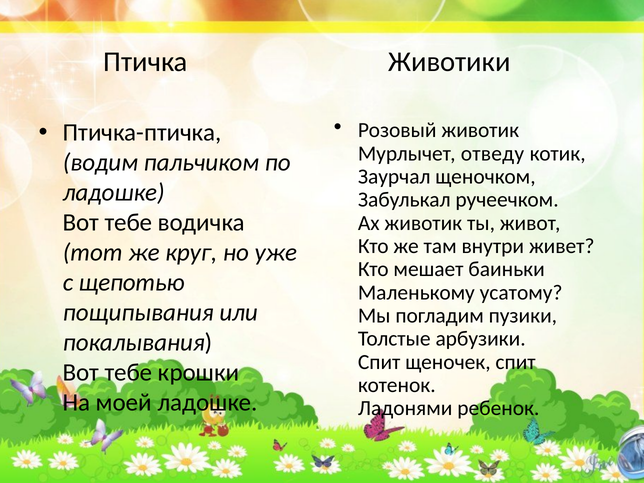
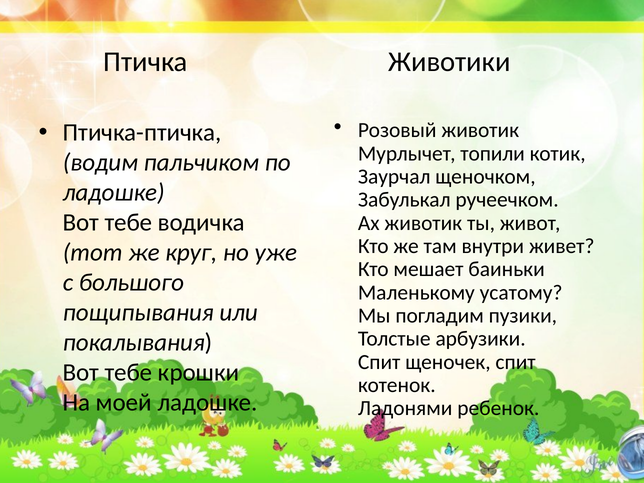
отведу: отведу -> топили (493, 153)
щепотью: щепотью -> большого (131, 283)
